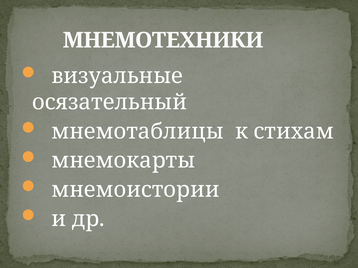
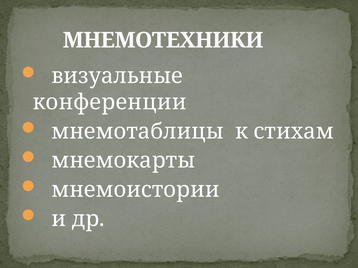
осязательный: осязательный -> конференции (110, 102)
